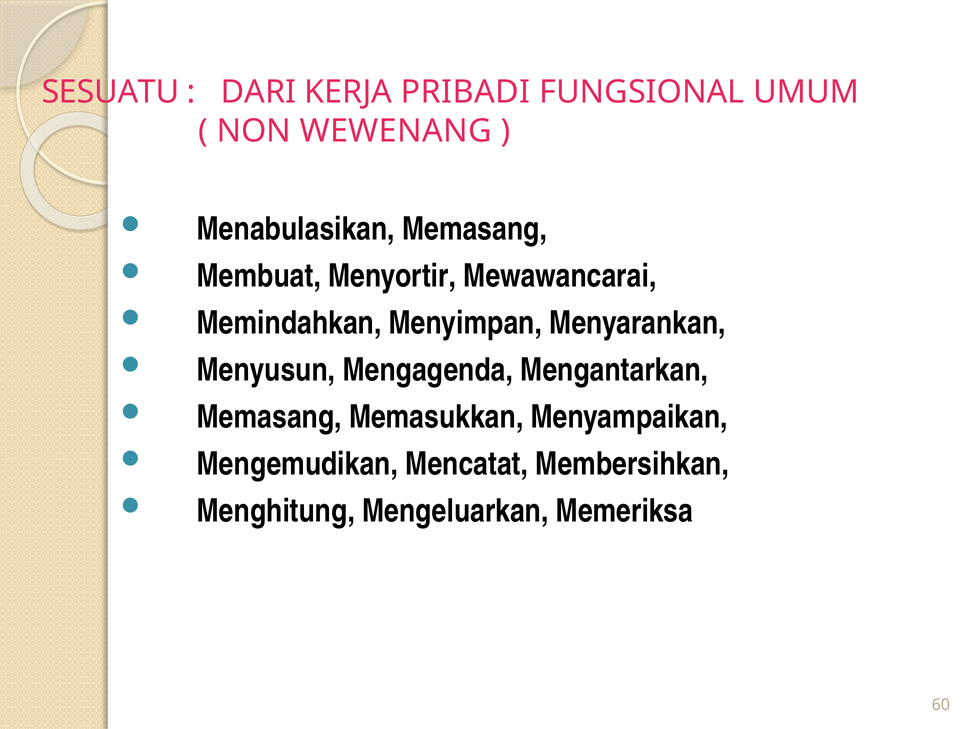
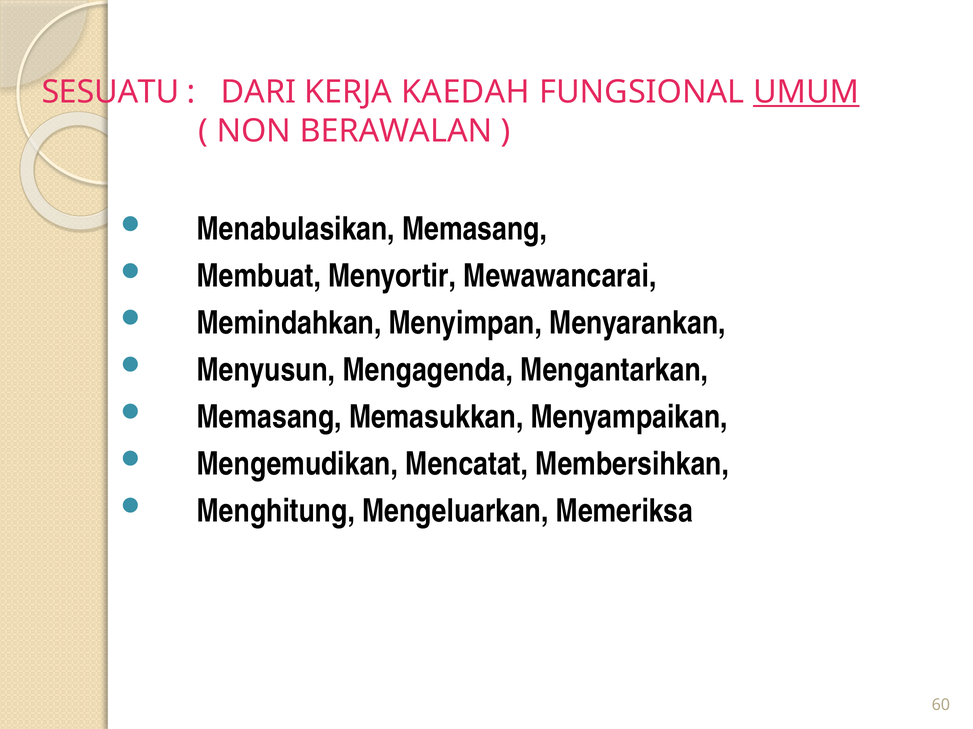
PRIBADI: PRIBADI -> KAEDAH (466, 92)
UMUM underline: none -> present (806, 92)
WEWENANG: WEWENANG -> BERAWALAN (396, 131)
